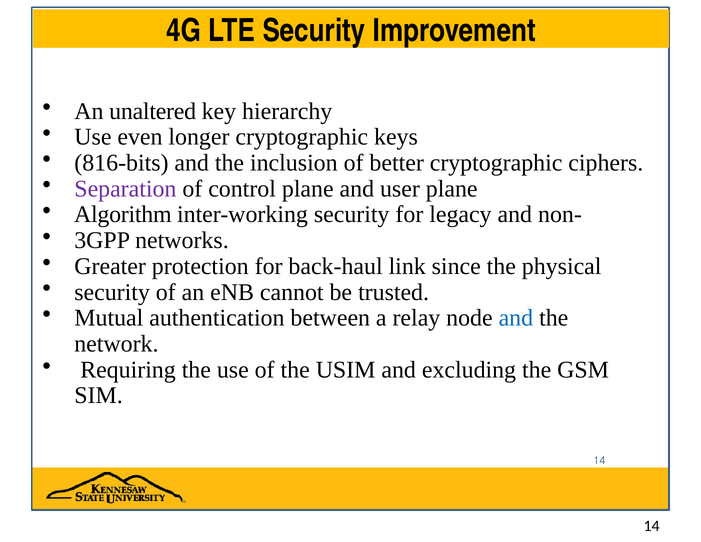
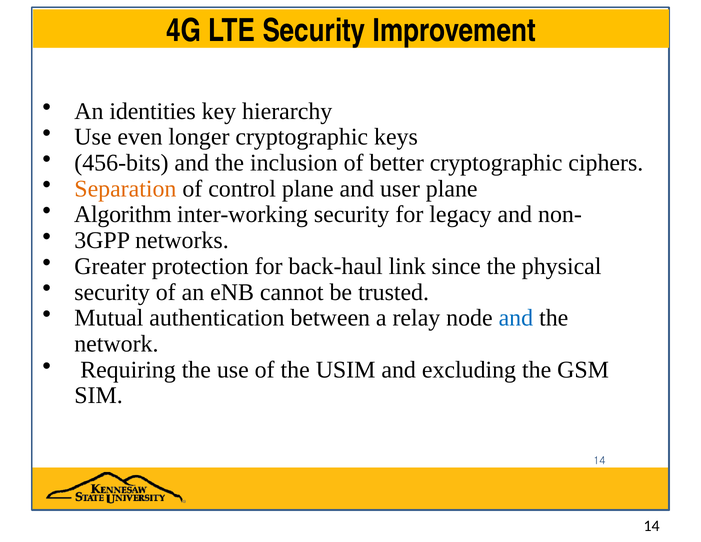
unaltered: unaltered -> identities (153, 111)
816-bits: 816-bits -> 456-bits (121, 163)
Separation colour: purple -> orange (125, 189)
